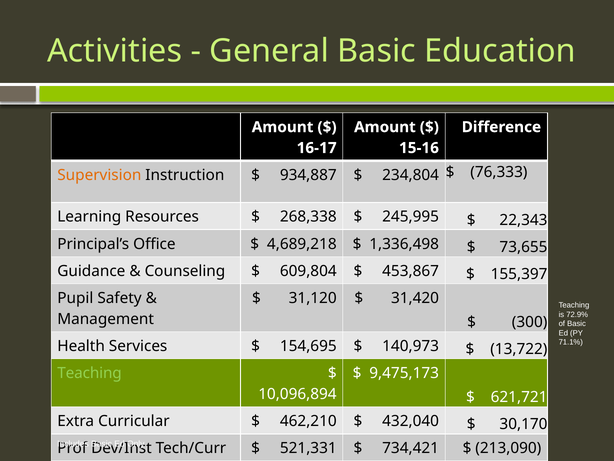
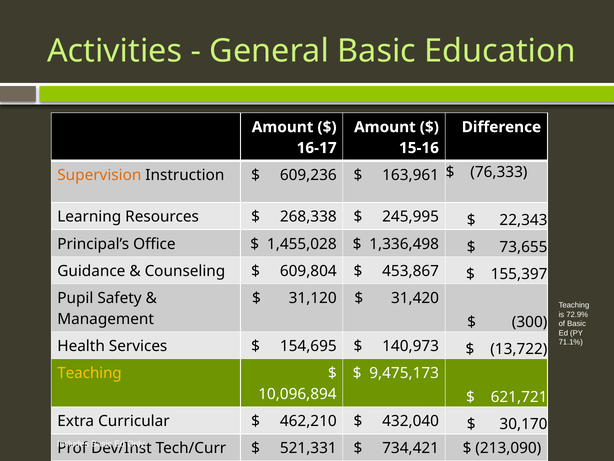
934,887: 934,887 -> 609,236 (308, 175)
234,804: 234,804 -> 163,961 (411, 175)
4,689,218: 4,689,218 -> 1,455,028 (302, 244)
Teaching colour: light green -> yellow (90, 373)
